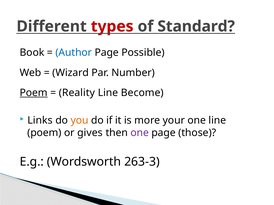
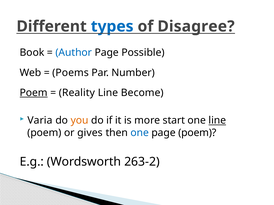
types colour: red -> blue (112, 26)
Standard: Standard -> Disagree (196, 26)
Wizard: Wizard -> Poems (71, 73)
Links: Links -> Varia (40, 121)
your: your -> start (174, 121)
line underline: none -> present (217, 121)
one colour: purple -> blue (140, 133)
page those: those -> poem (197, 133)
263-3: 263-3 -> 263-2 (142, 162)
